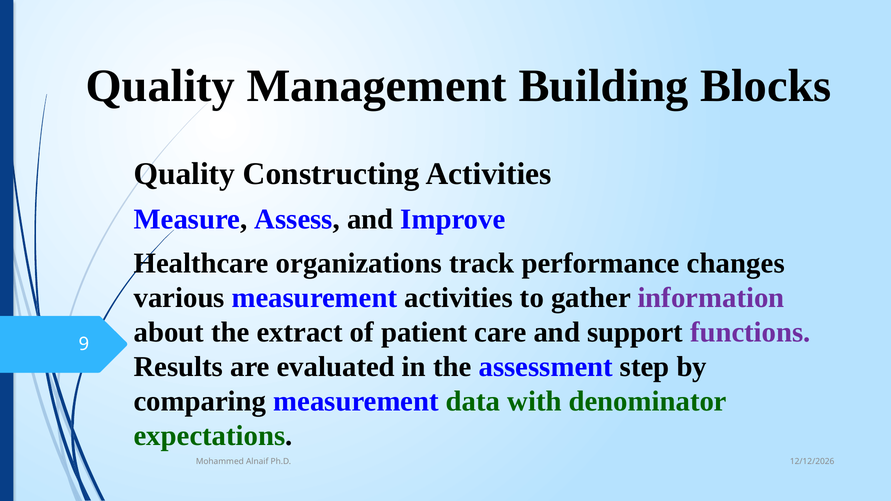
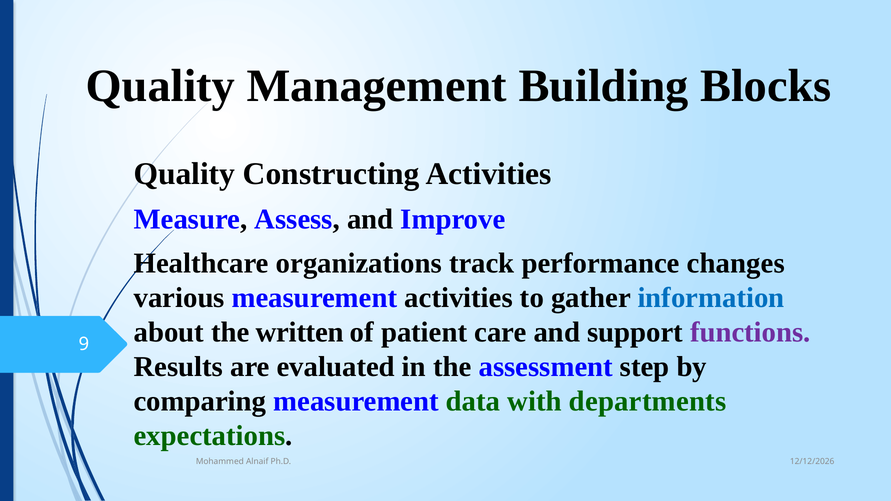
information colour: purple -> blue (711, 298)
extract: extract -> written (300, 332)
denominator: denominator -> departments (648, 401)
